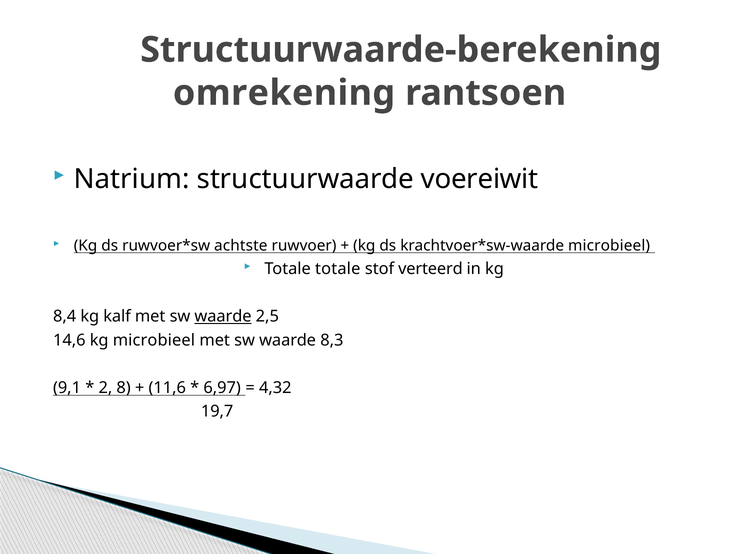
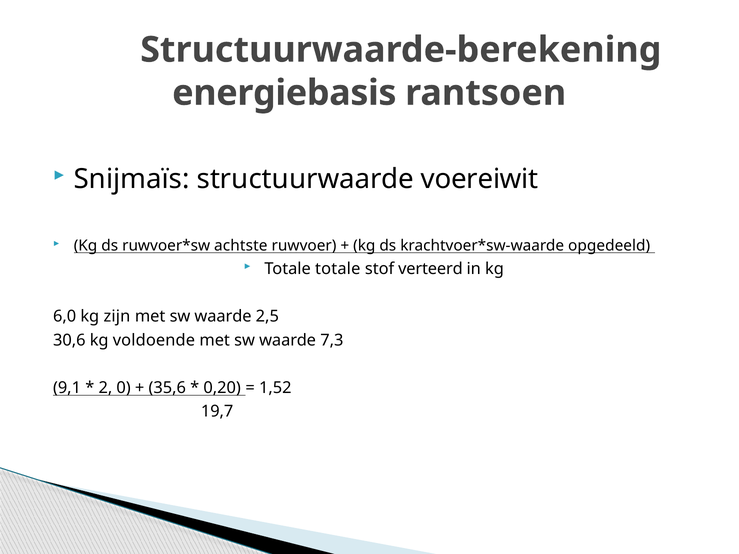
omrekening: omrekening -> energiebasis (284, 93)
Natrium: Natrium -> Snijmaïs (132, 179)
microbieel: microbieel -> opgedeeld (609, 246)
8,4: 8,4 -> 6,0 (65, 317)
kalf: kalf -> zijn (117, 317)
waarde underline: present -> none (223, 317)
14,6: 14,6 -> 30,6 (69, 340)
kg microbieel: microbieel -> voldoende (154, 340)
8,3: 8,3 -> 7,3 (332, 340)
8: 8 -> 0 (124, 388)
11,6: 11,6 -> 35,6 (167, 388)
6,97: 6,97 -> 0,20 (222, 388)
4,32: 4,32 -> 1,52 (275, 388)
